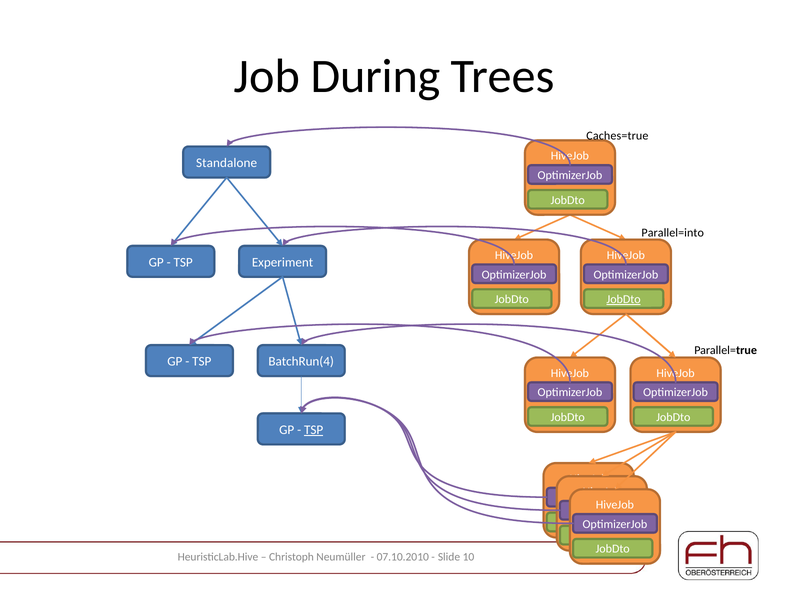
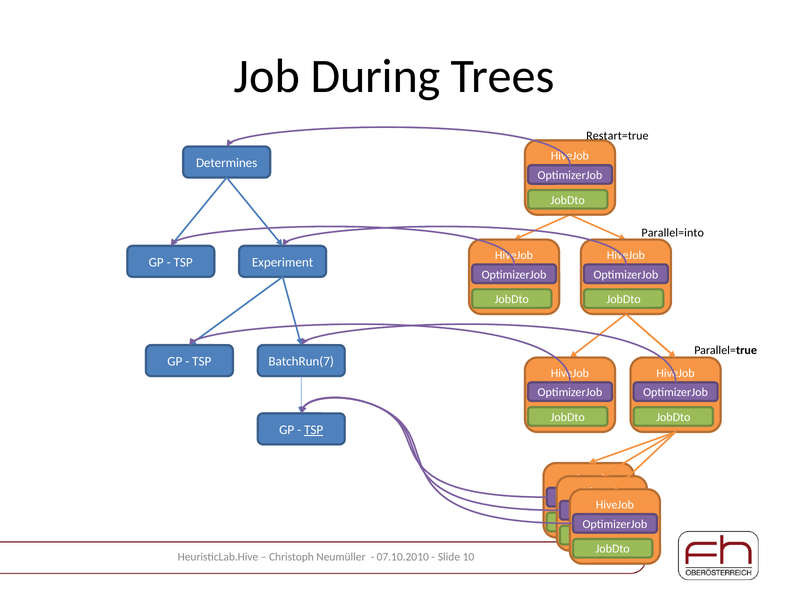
Caches=true: Caches=true -> Restart=true (617, 136)
Standalone: Standalone -> Determines (227, 163)
JobDto underline: present -> none (624, 300)
BatchRun(4: BatchRun(4 -> BatchRun(7 (301, 362)
